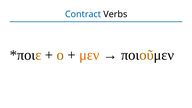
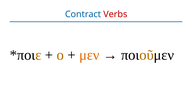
Verbs colour: black -> red (115, 14)
